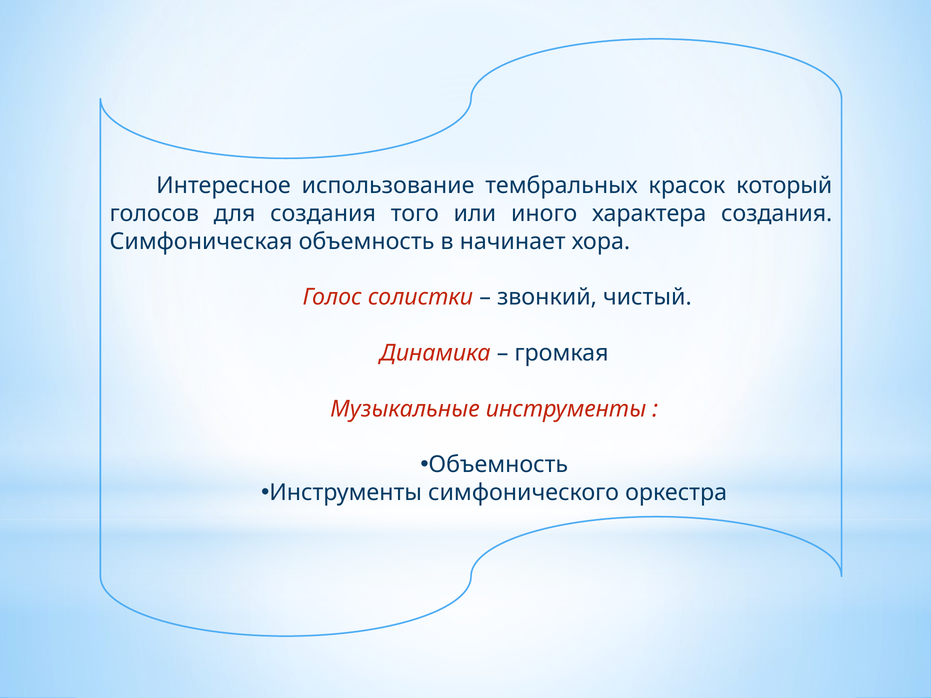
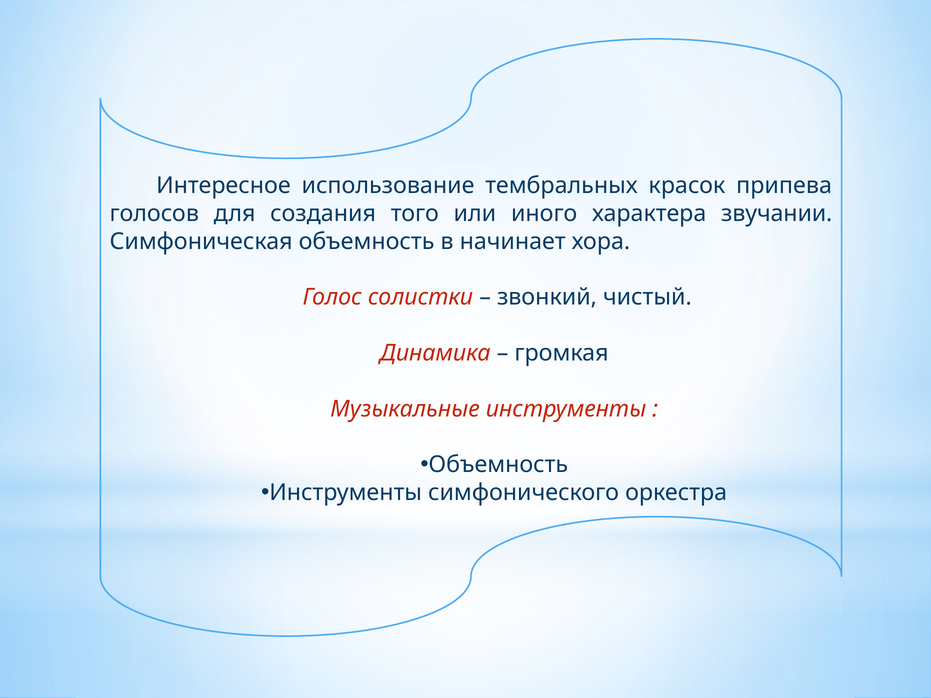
который: который -> припева (784, 186)
характера создания: создания -> звучании (777, 214)
